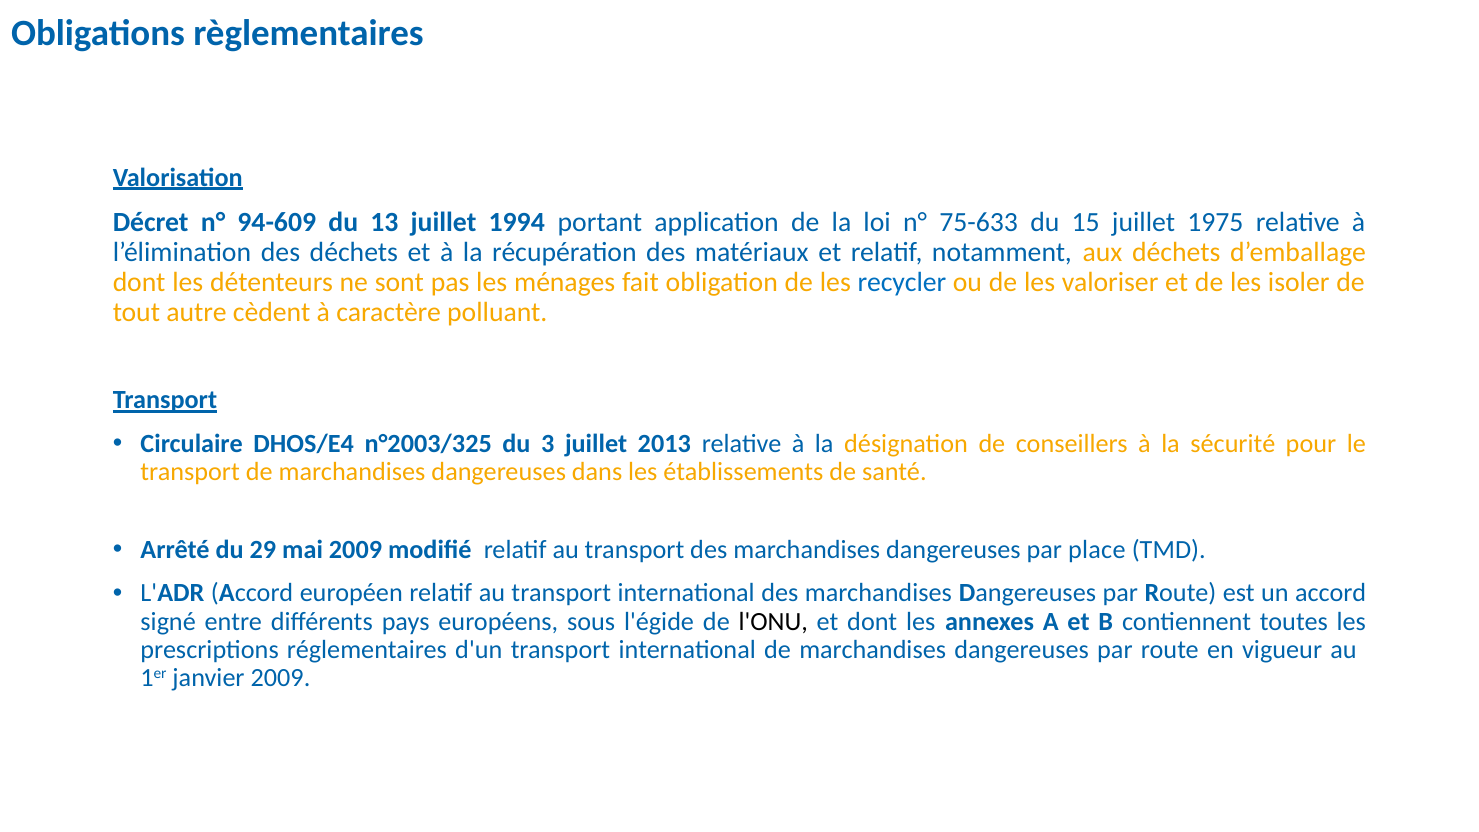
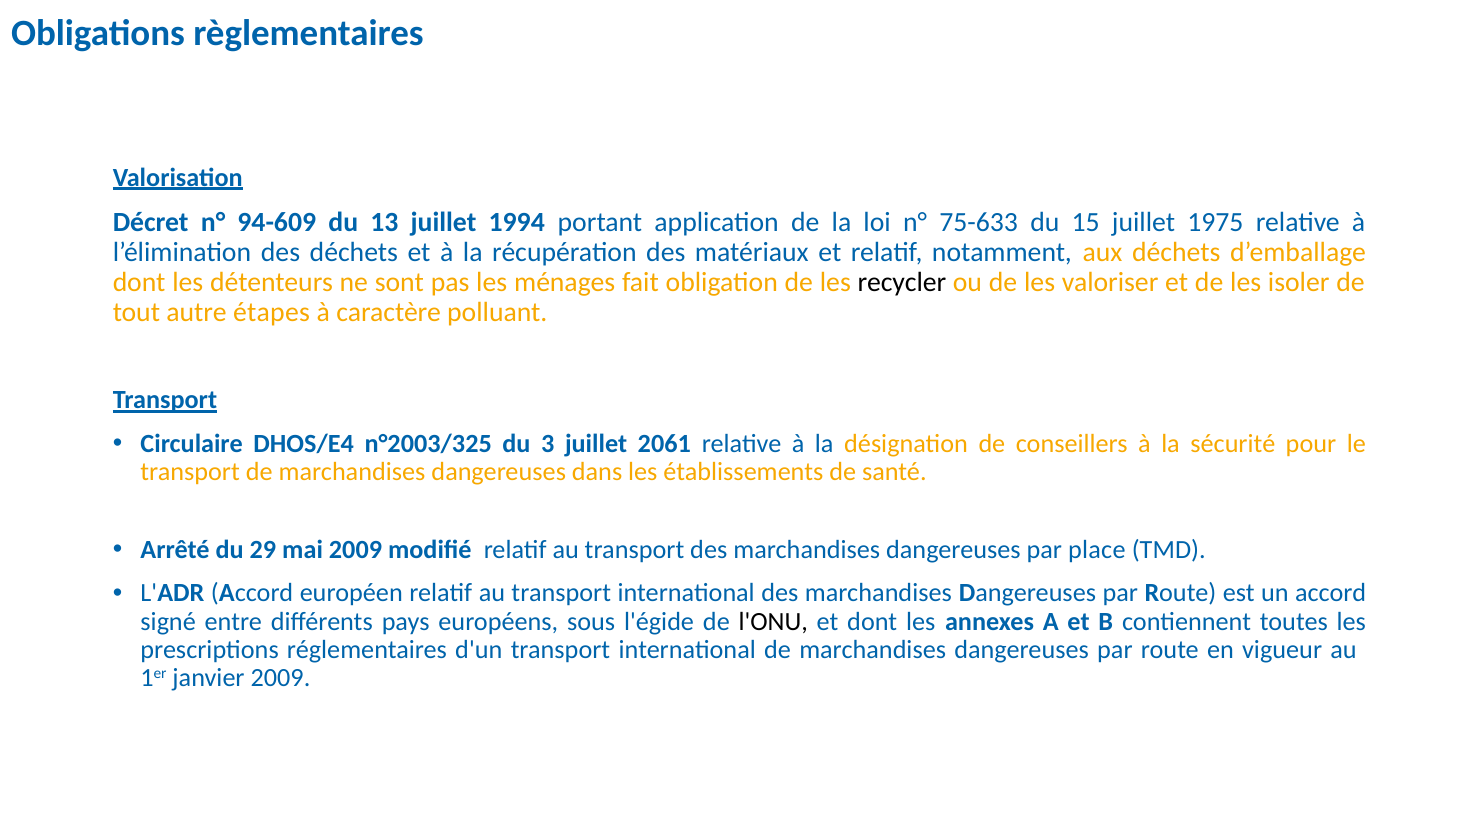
recycler colour: blue -> black (902, 282)
cèdent: cèdent -> étapes (272, 312)
2013: 2013 -> 2061 (664, 444)
